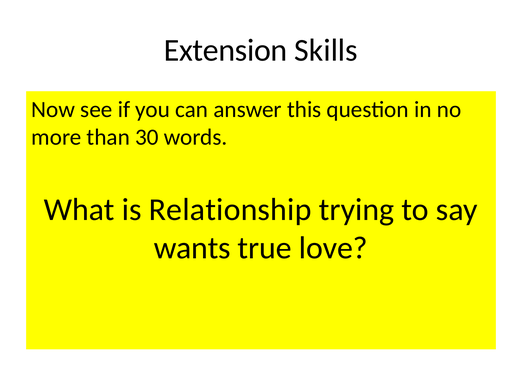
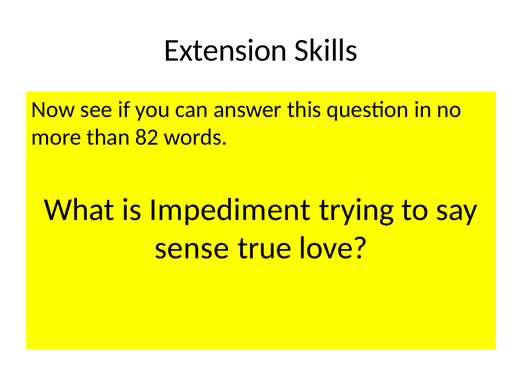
30: 30 -> 82 (147, 137)
Relationship: Relationship -> Impediment (230, 210)
wants: wants -> sense (192, 248)
